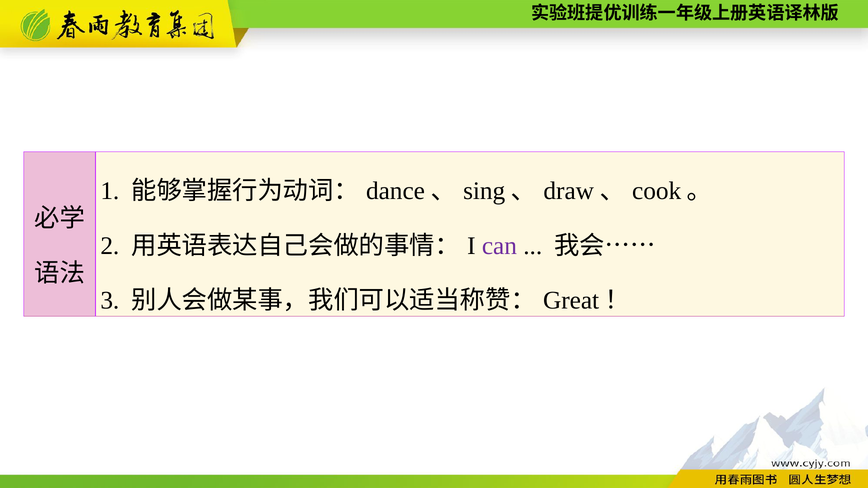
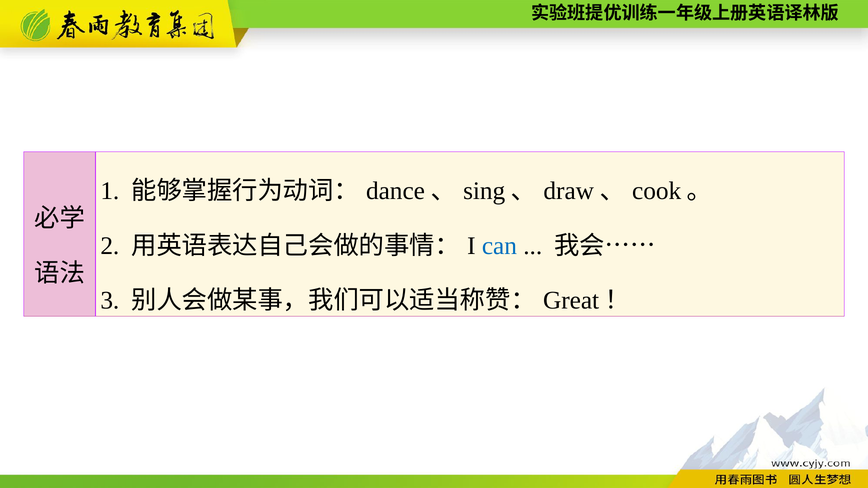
can colour: purple -> blue (499, 246)
